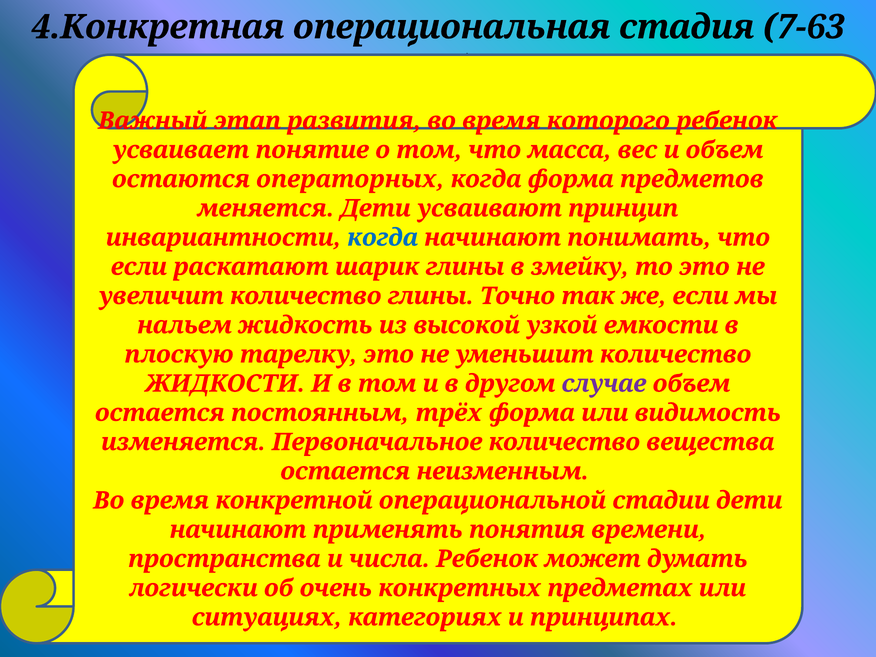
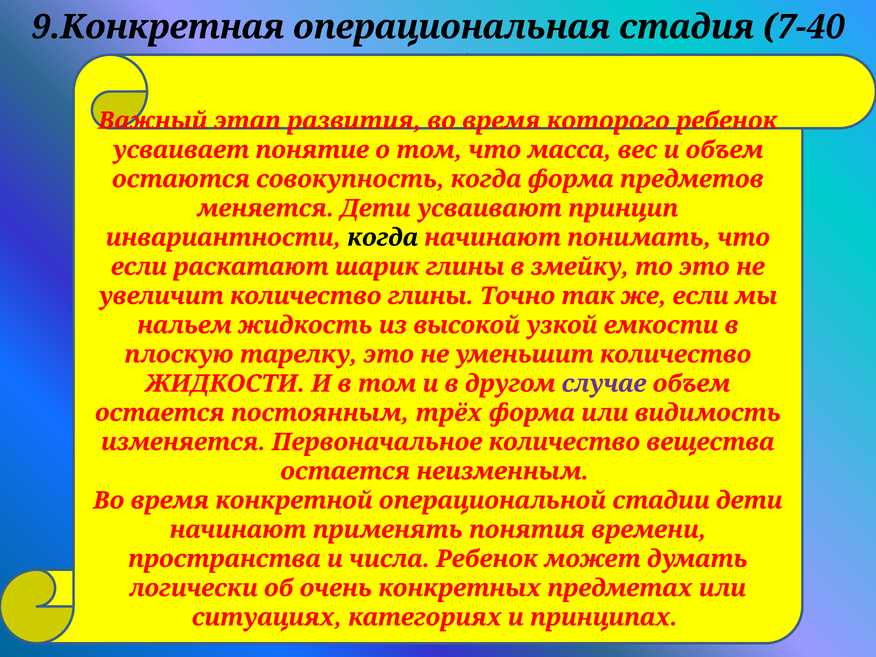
4.Конкретная: 4.Конкретная -> 9.Конкретная (158, 27)
7-63: 7-63 -> 7-40 (804, 27)
операторных: операторных -> совокупность (350, 179)
когда colour: blue -> black (383, 238)
